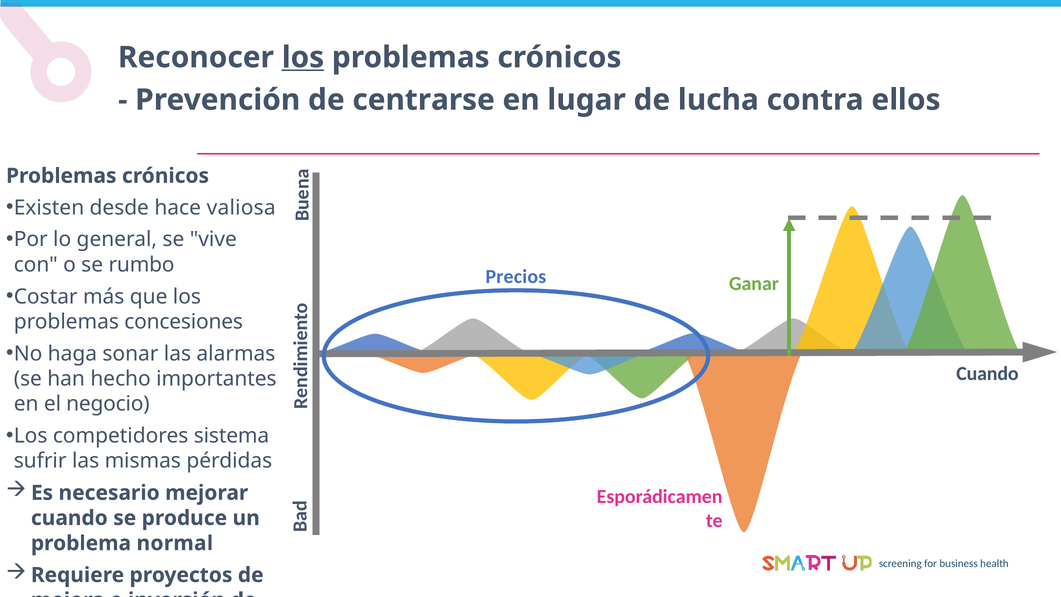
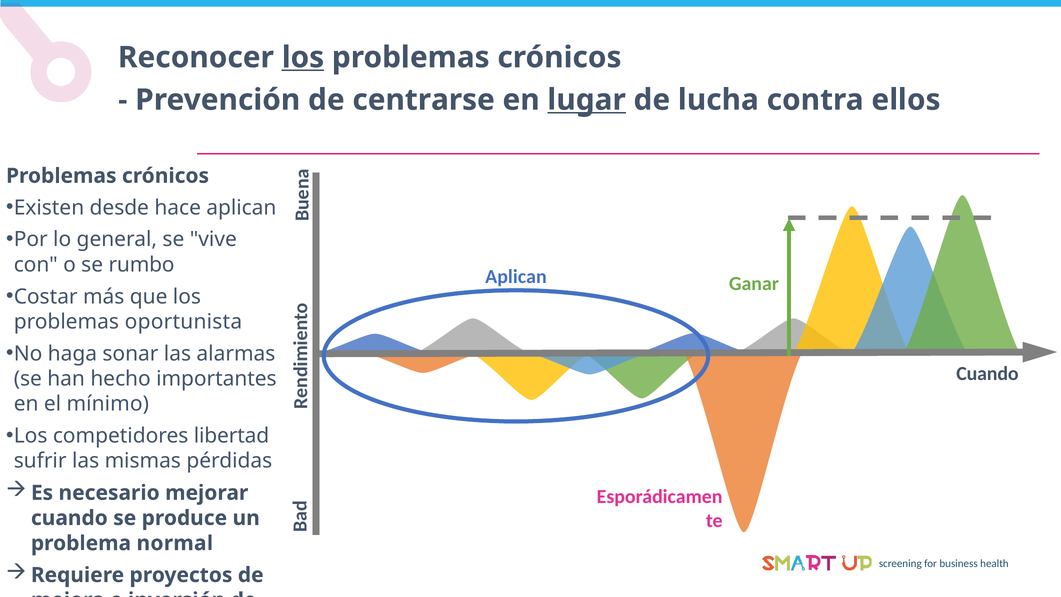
lugar underline: none -> present (587, 100)
hace valiosa: valiosa -> aplican (241, 208)
Precios: Precios -> Aplican (516, 277)
concesiones: concesiones -> oportunista (183, 322)
negocio: negocio -> mínimo (108, 404)
sistema: sistema -> libertad (232, 436)
